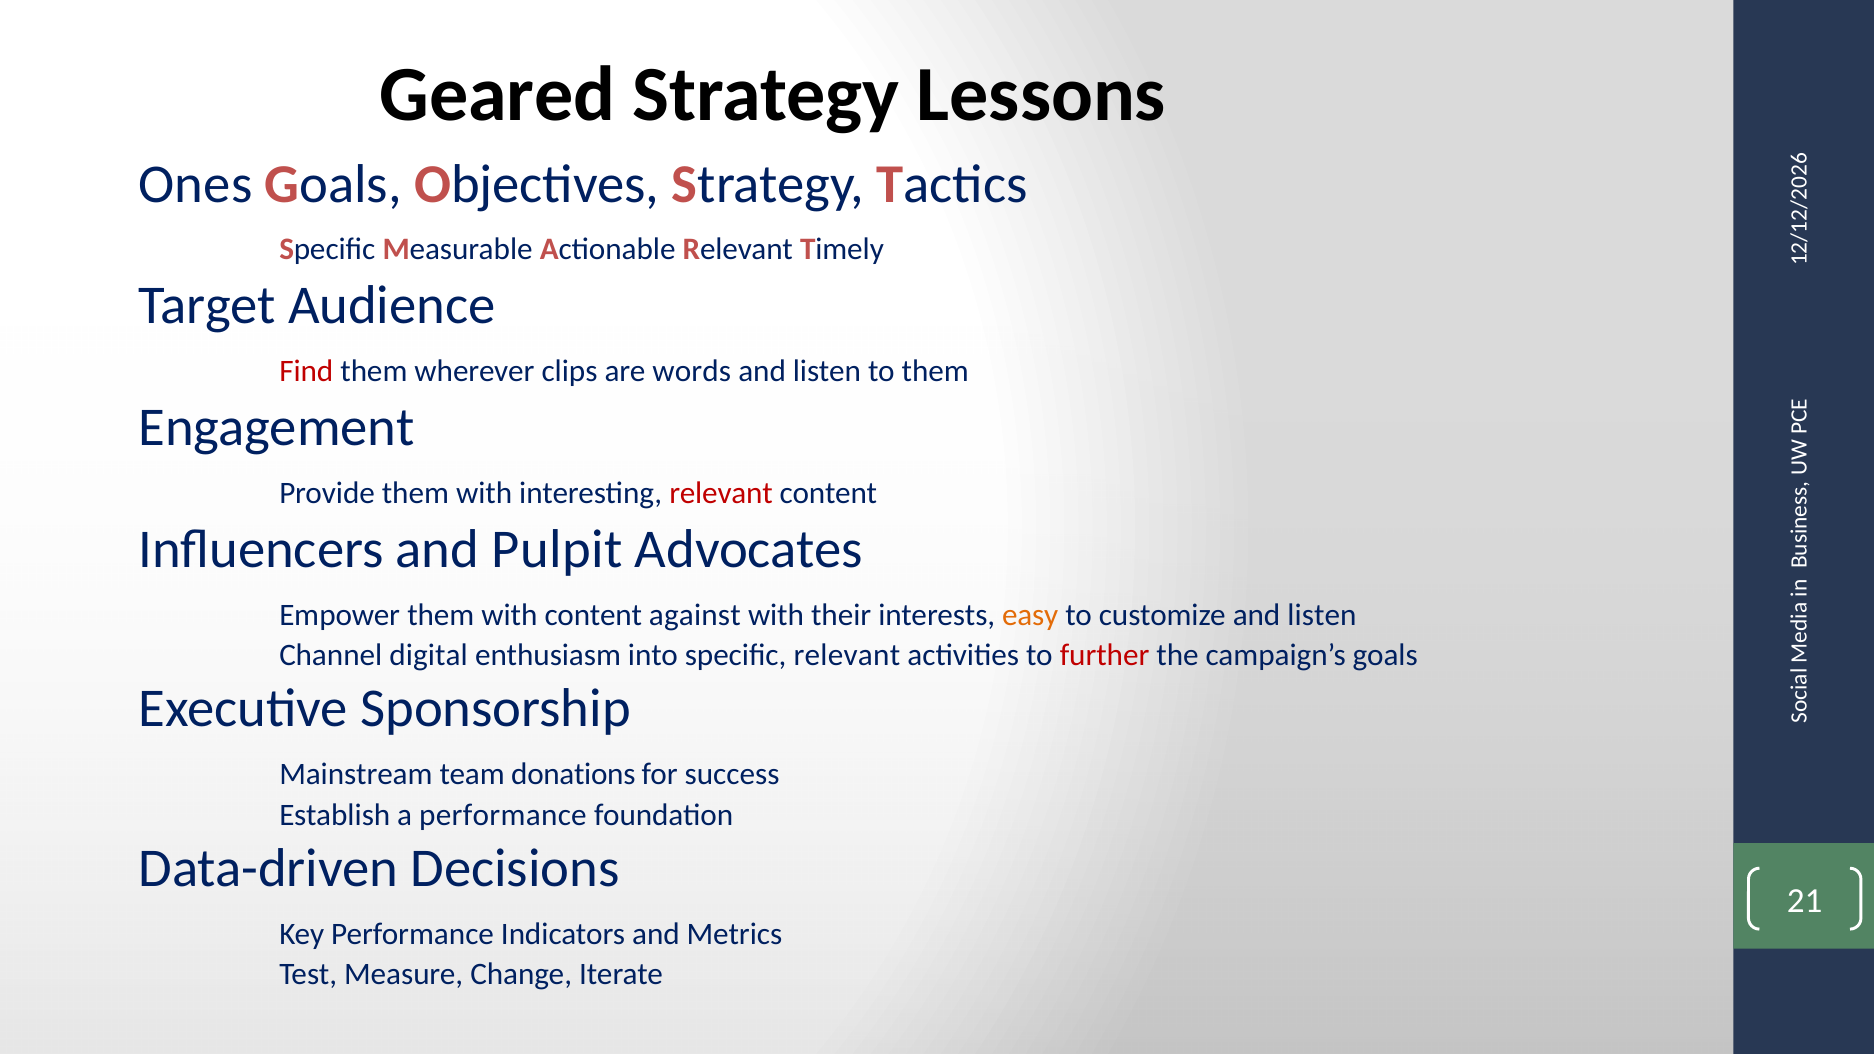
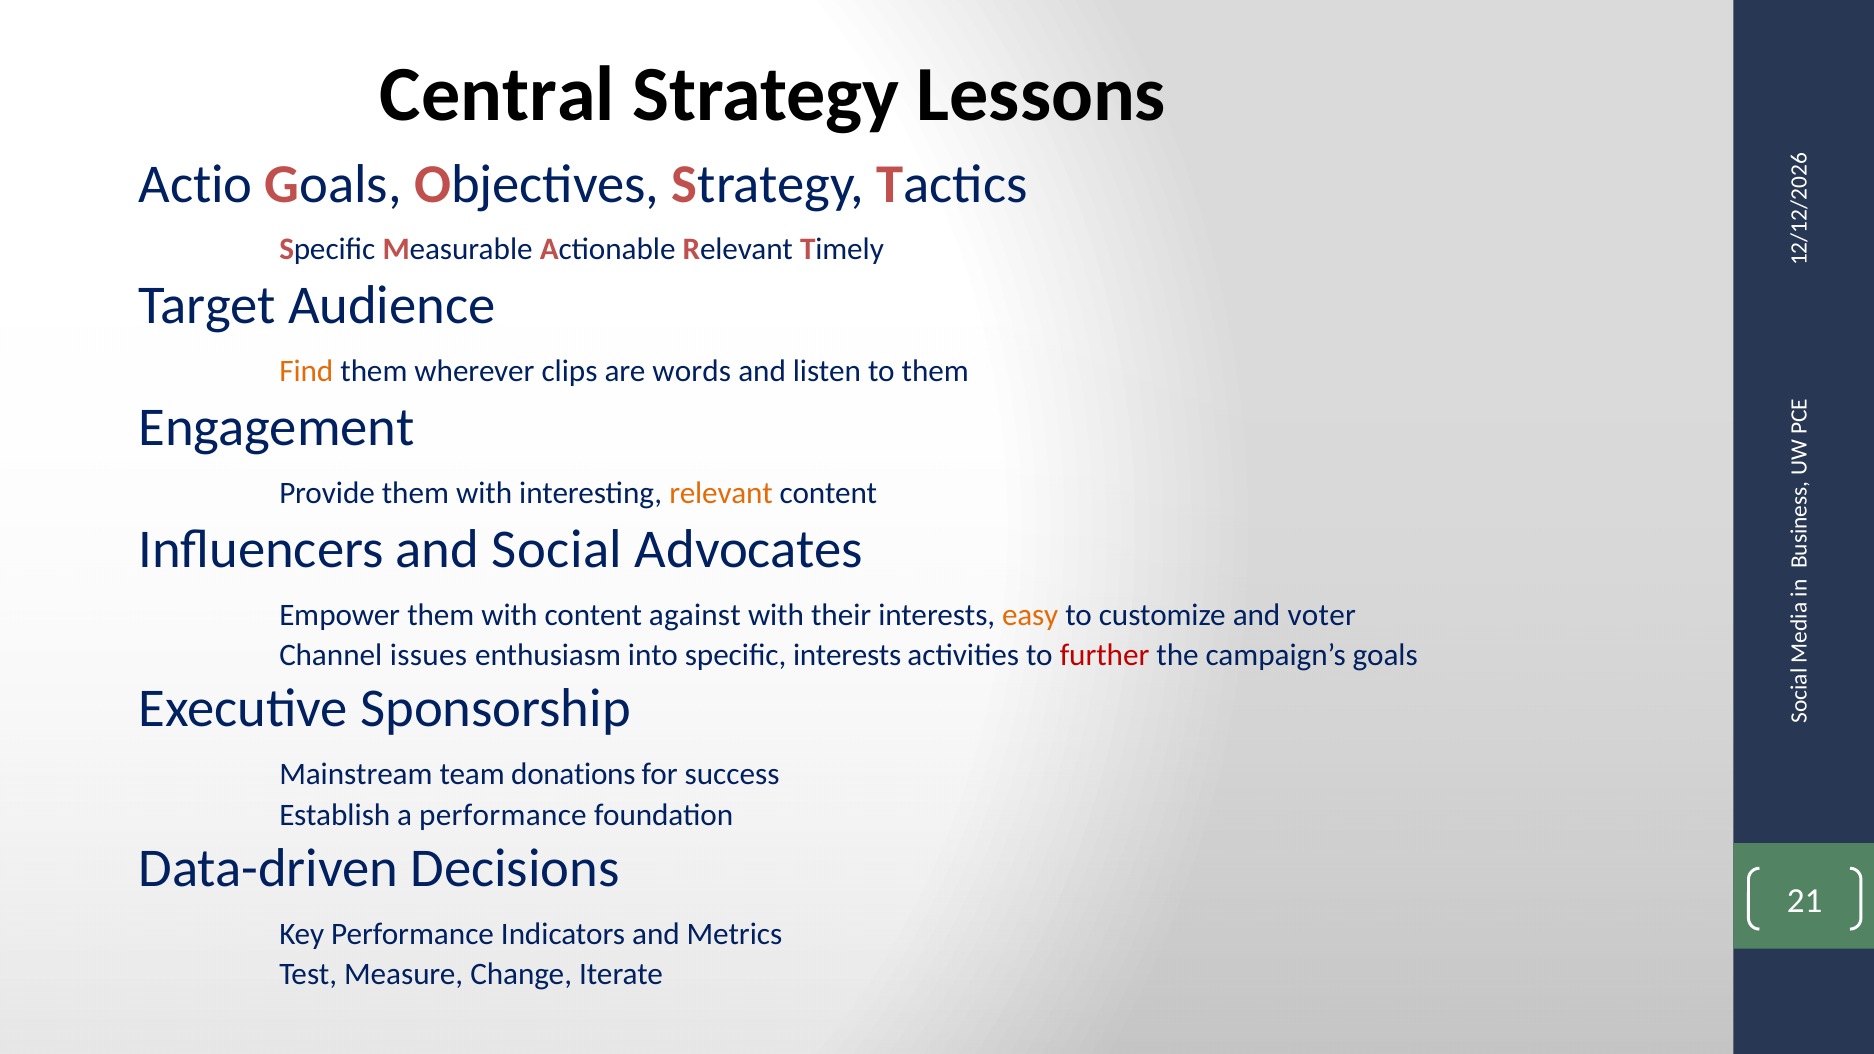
Geared: Geared -> Central (497, 94)
Ones: Ones -> Actio (196, 184)
Find colour: red -> orange (306, 372)
relevant colour: red -> orange (721, 493)
Pulpit: Pulpit -> Social (557, 550)
customize and listen: listen -> voter (1322, 615)
digital: digital -> issues (429, 656)
specific relevant: relevant -> interests (847, 656)
